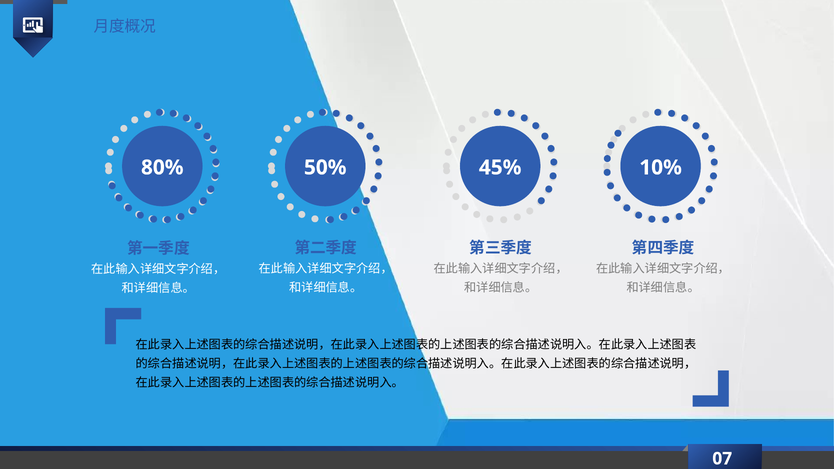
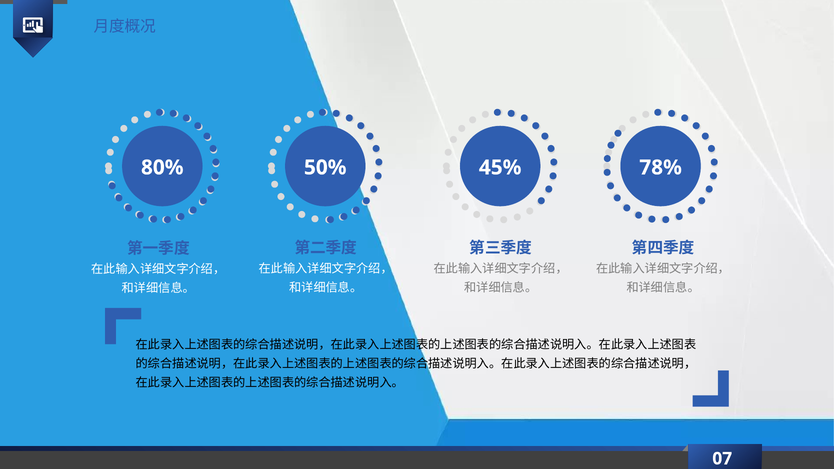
10%: 10% -> 78% (661, 168)
